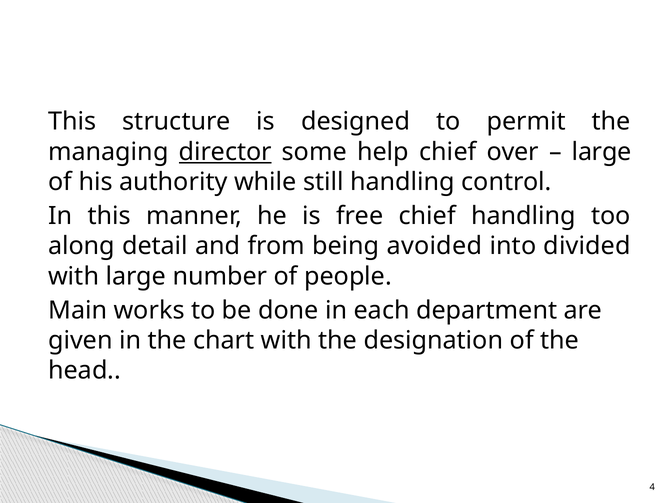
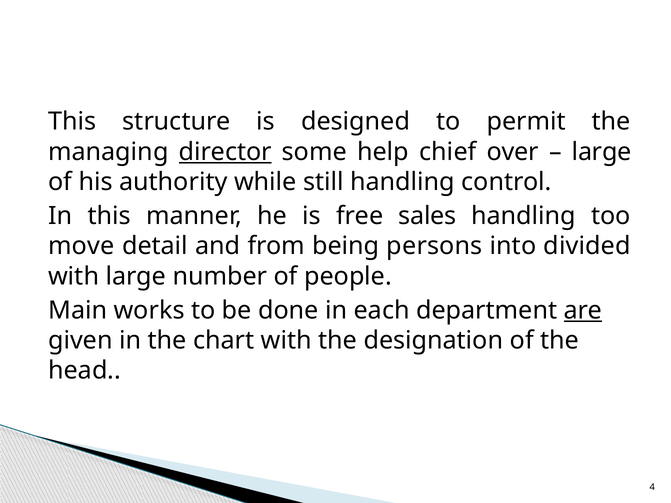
free chief: chief -> sales (427, 216)
along: along -> move (81, 246)
avoided: avoided -> persons (435, 246)
are underline: none -> present (583, 310)
